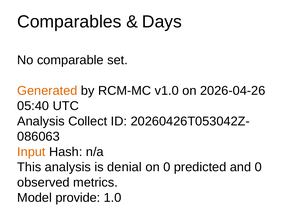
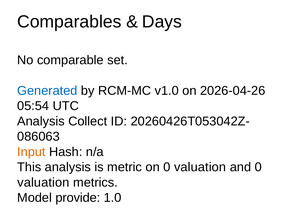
Generated colour: orange -> blue (47, 91)
05:40: 05:40 -> 05:54 (33, 106)
denial: denial -> metric (125, 167)
on 0 predicted: predicted -> valuation (200, 167)
observed: observed -> valuation (43, 183)
